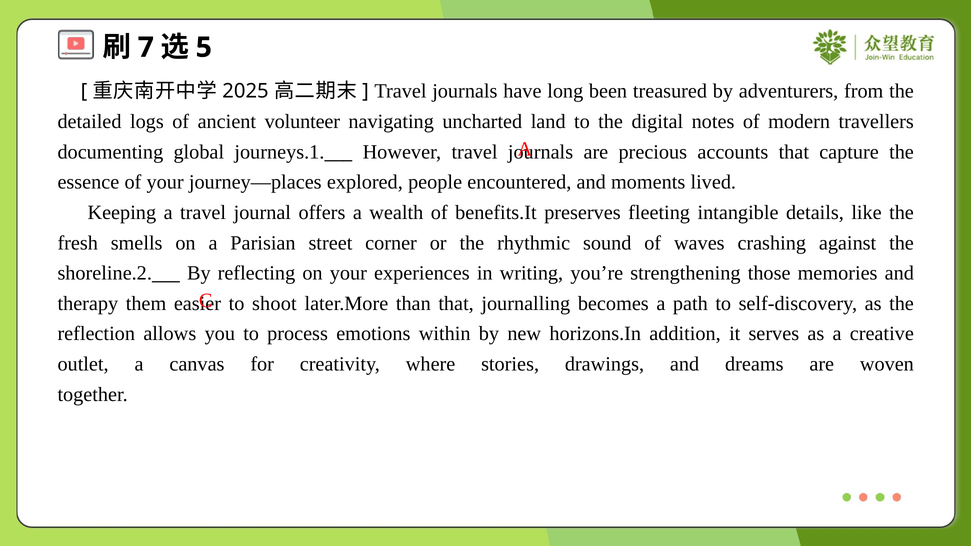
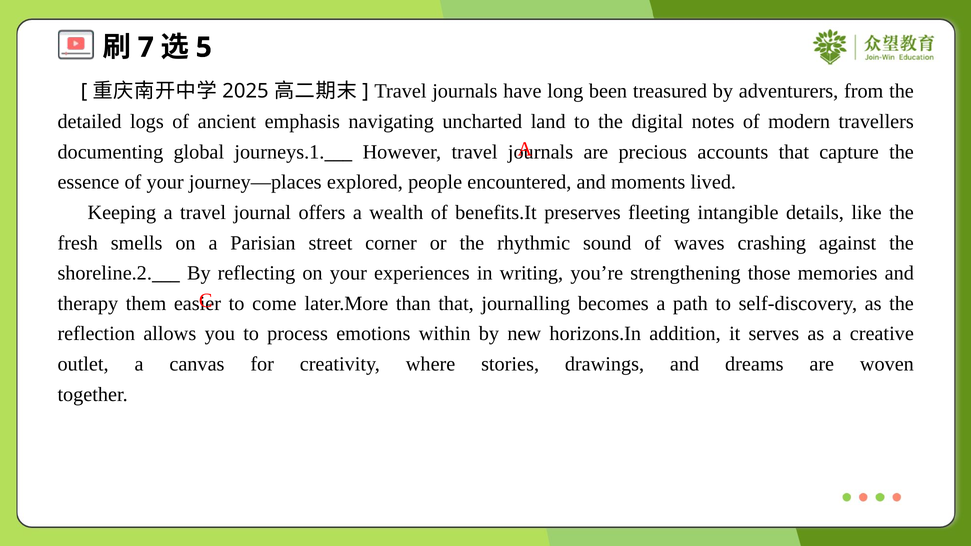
volunteer: volunteer -> emphasis (302, 122)
shoot: shoot -> come (274, 304)
